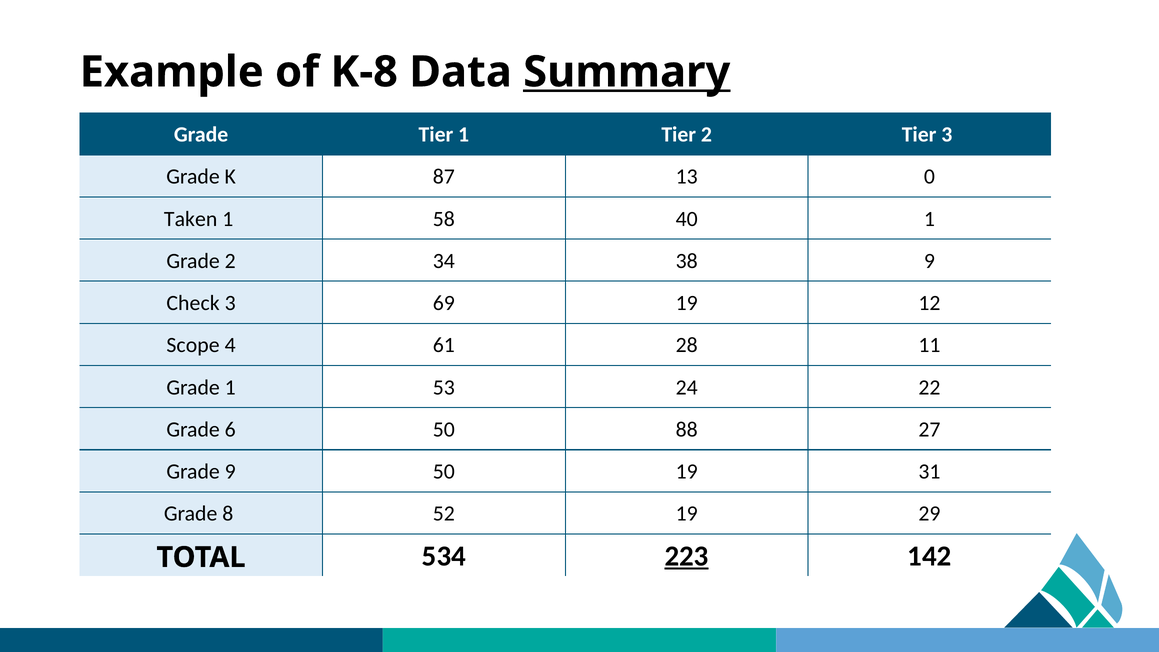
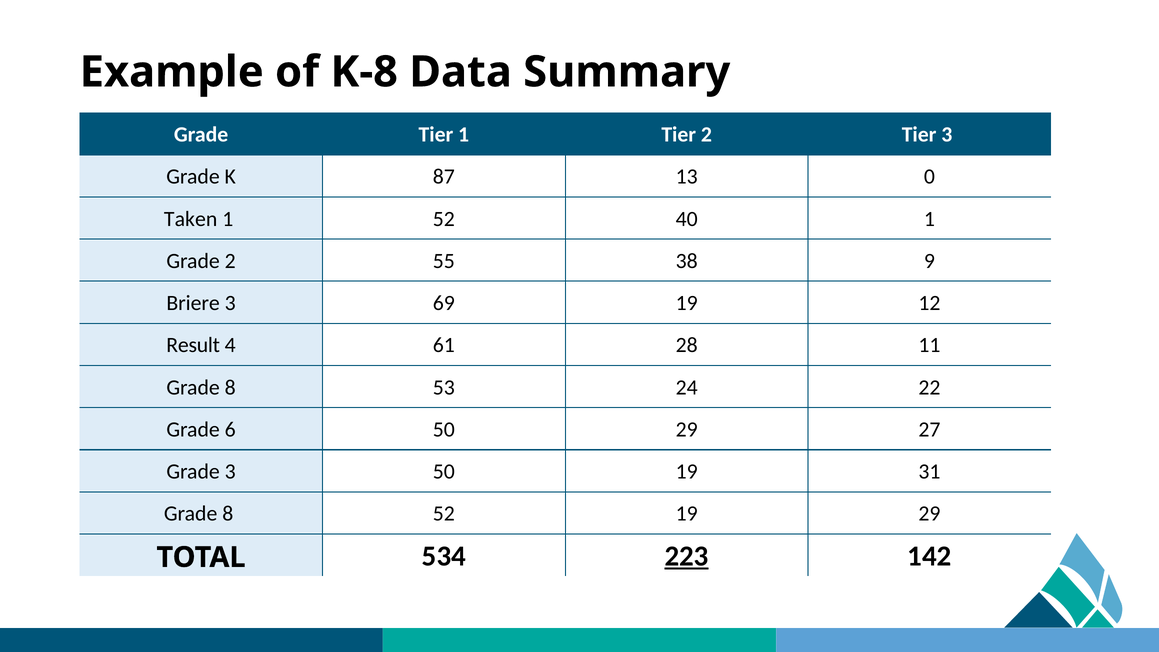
Summary underline: present -> none (627, 72)
1 58: 58 -> 52 (444, 219)
34: 34 -> 55 (444, 261)
Check: Check -> Briere (193, 303)
Scope: Scope -> Result (193, 345)
1: 1 -> 8 (230, 387)
50 88: 88 -> 29 (687, 430)
Grade 9: 9 -> 3 (230, 472)
